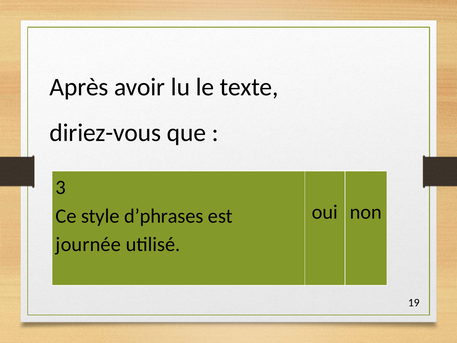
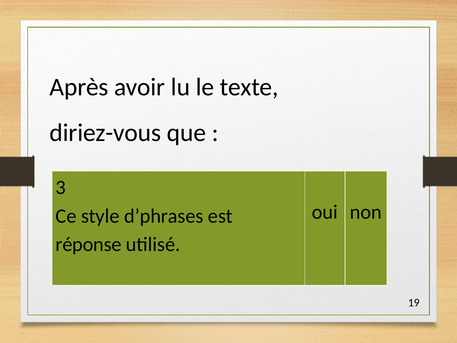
journée: journée -> réponse (89, 244)
